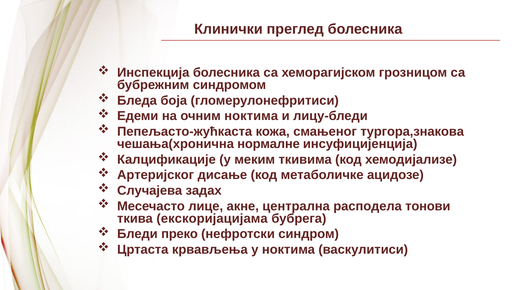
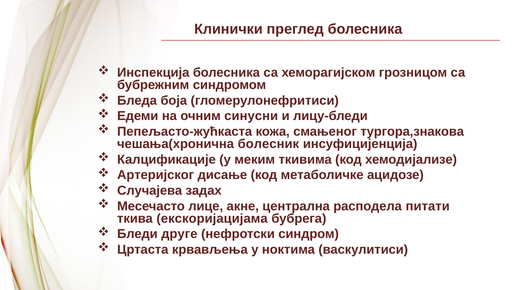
очним ноктима: ноктима -> синусни (251, 116)
нормалне: нормалне -> болесник (268, 144)
тонови: тонови -> питати (428, 206)
преко: преко -> друге (179, 234)
